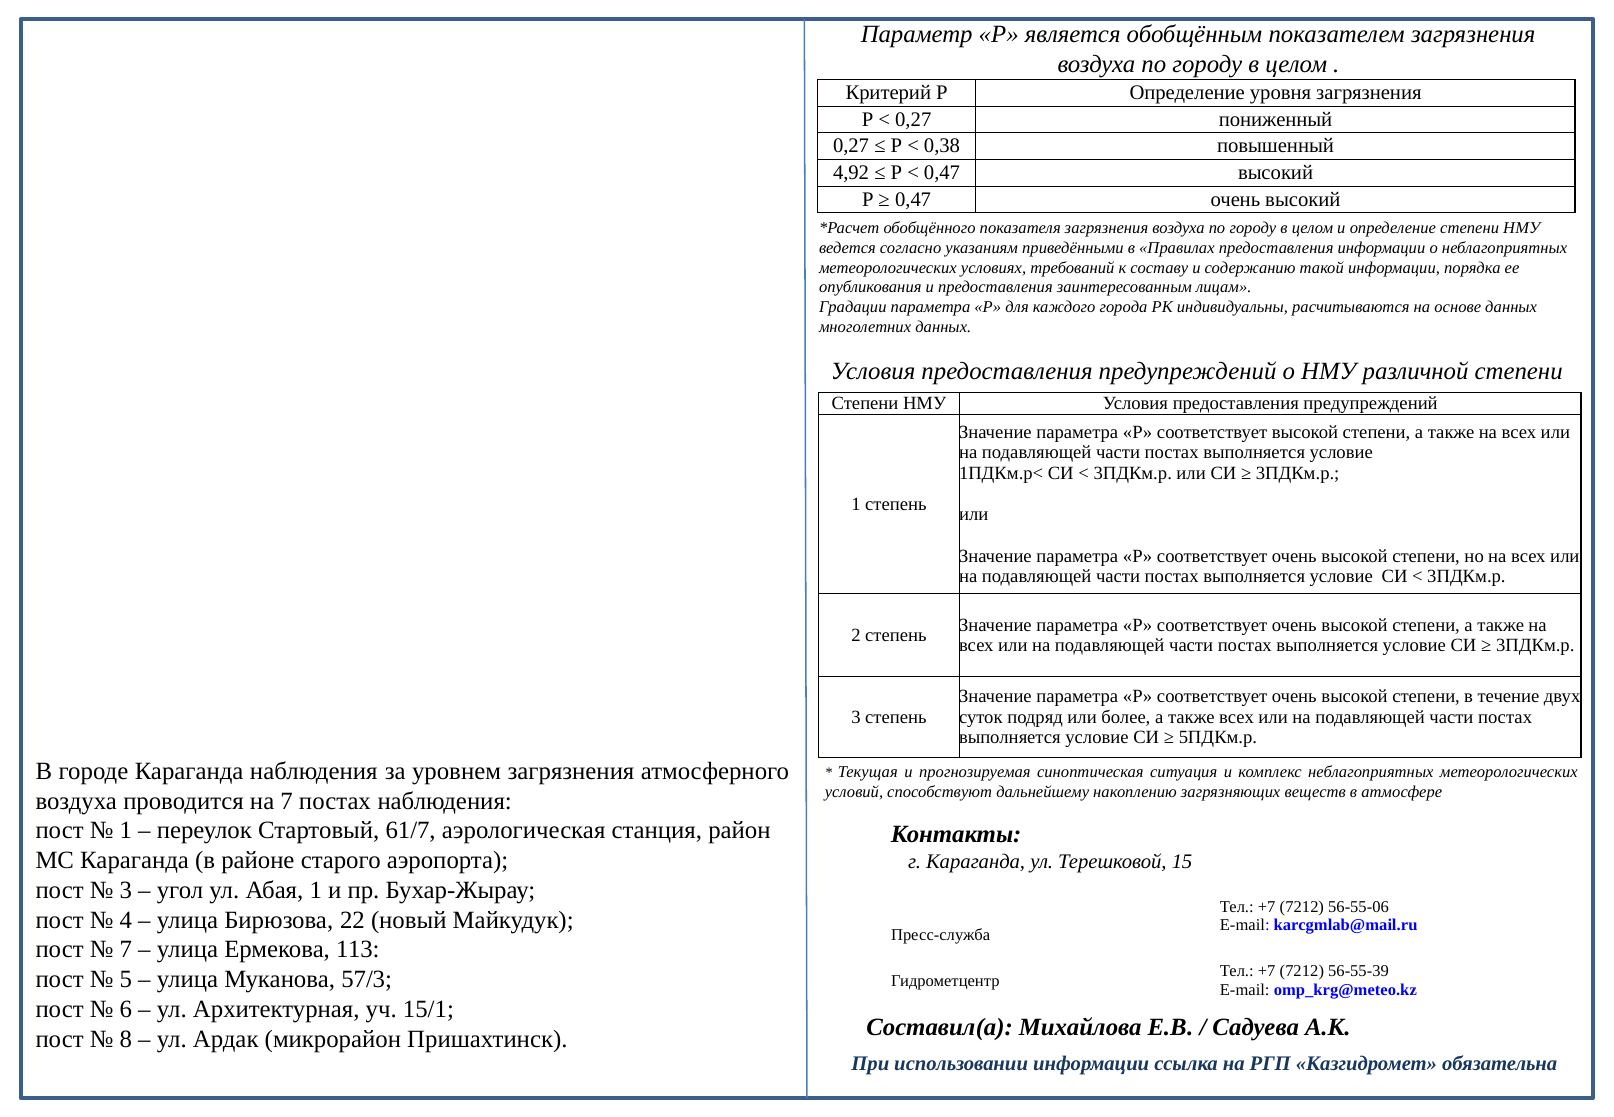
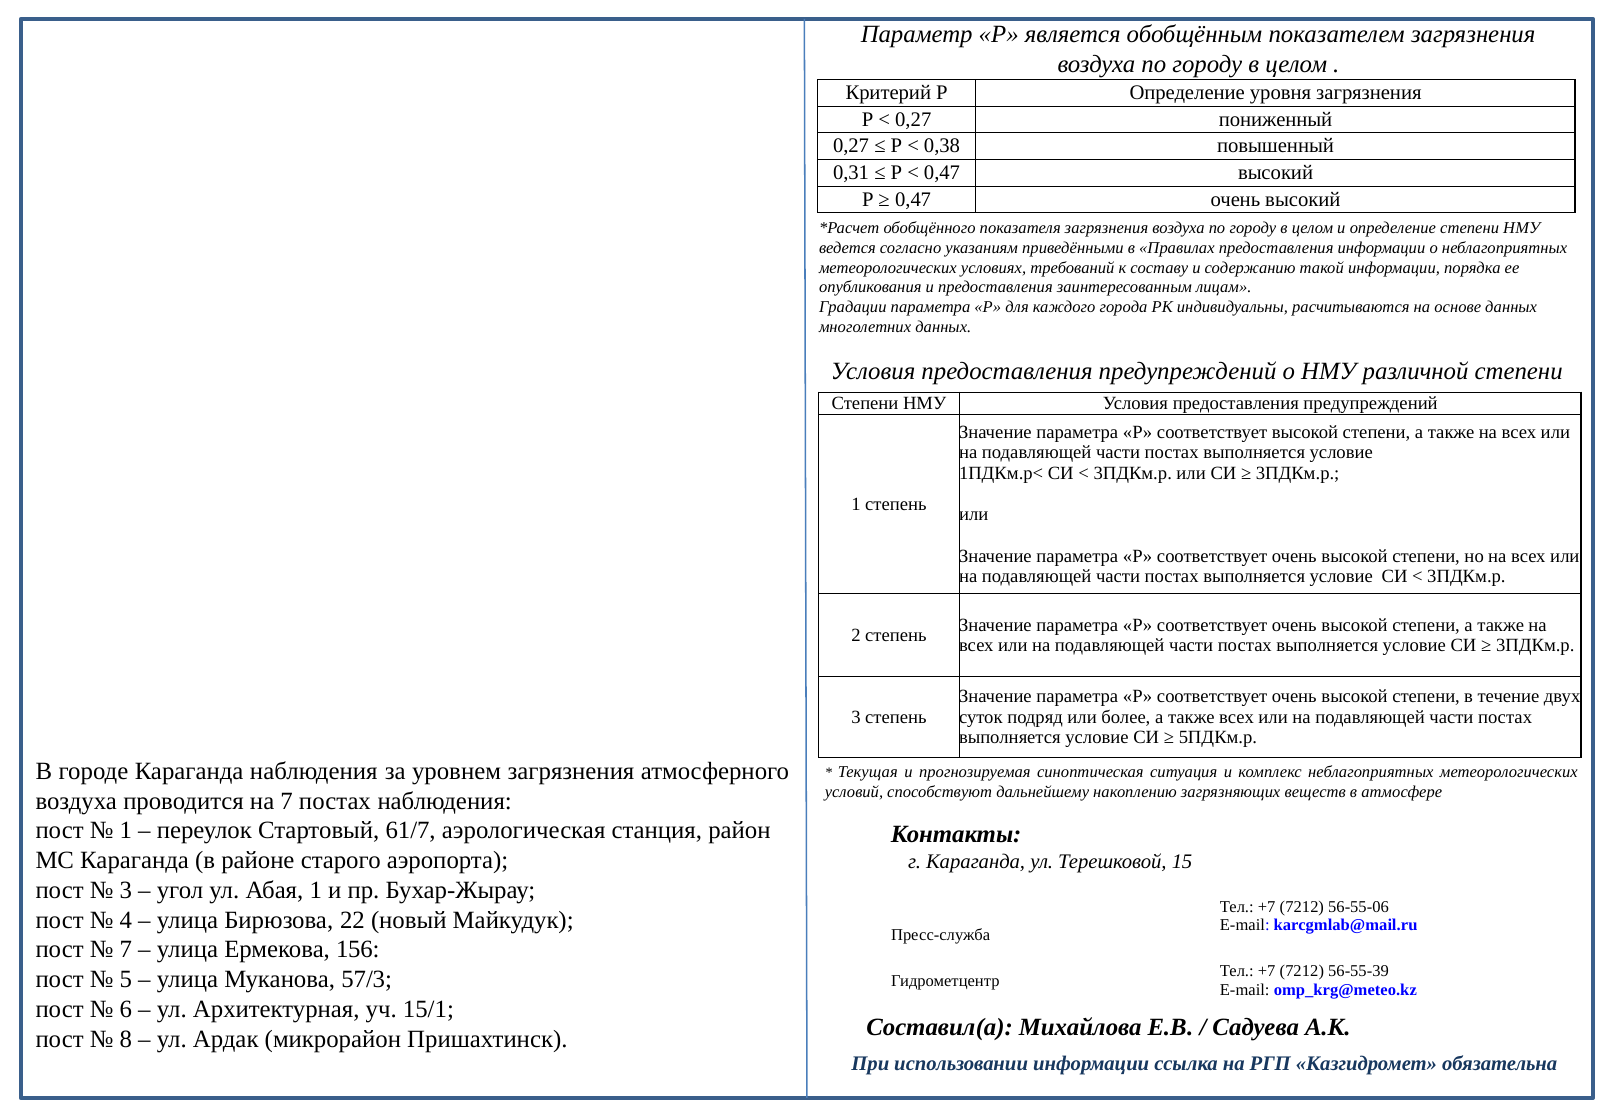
4,92: 4,92 -> 0,31 (851, 173)
113: 113 -> 156 (358, 950)
